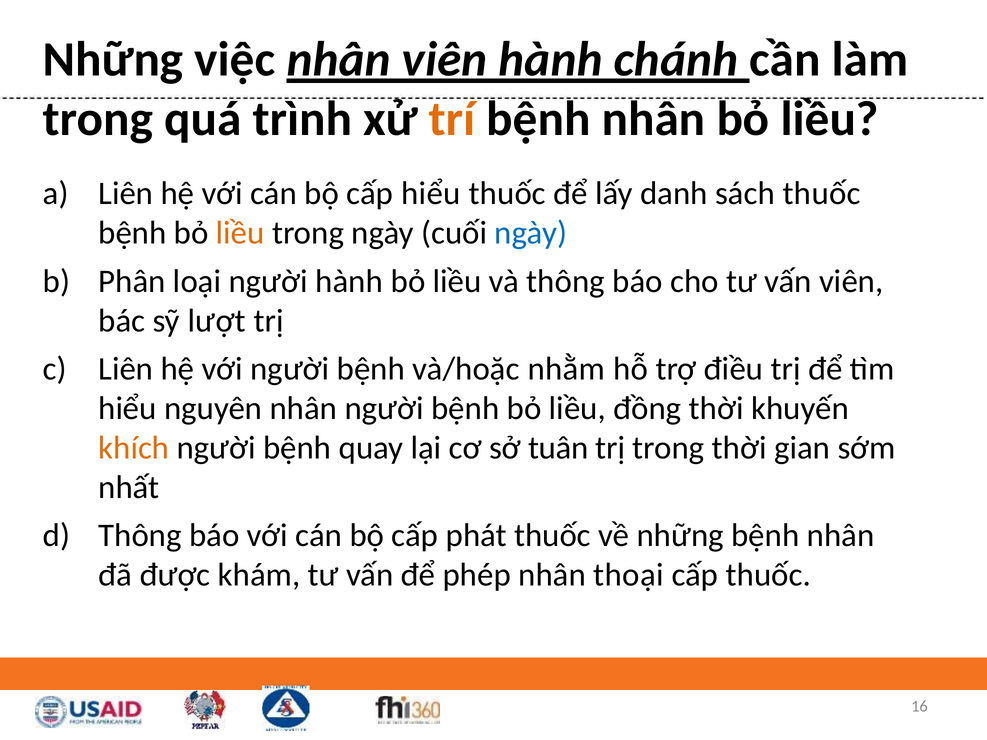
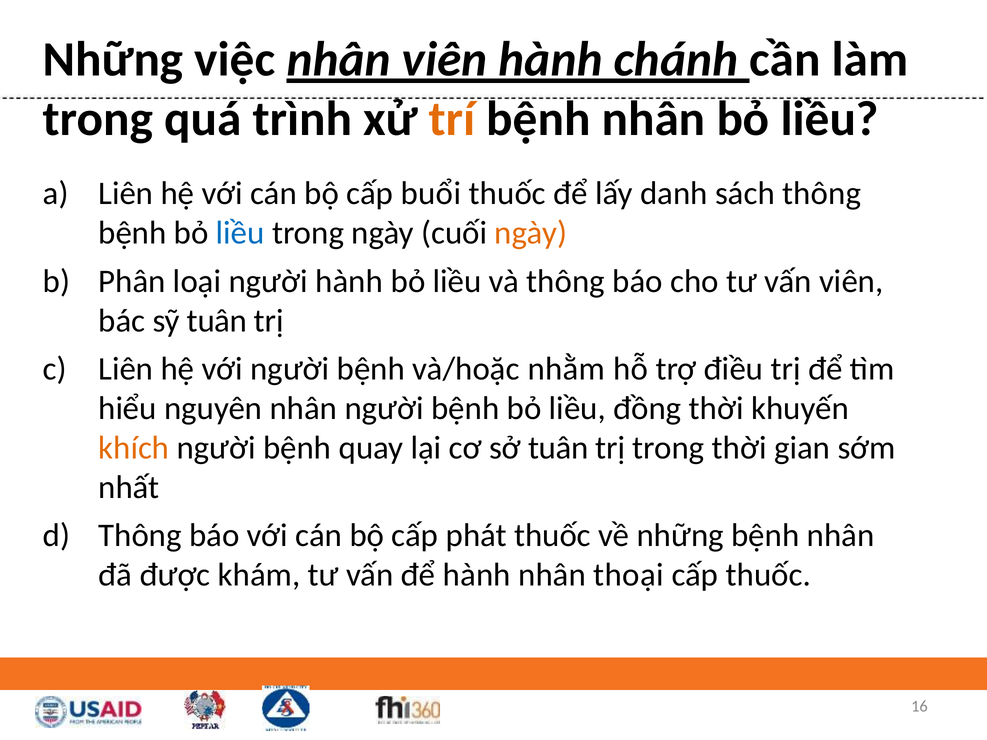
cấp hiểu: hiểu -> buổi (431, 194)
sách thuốc: thuốc -> thông (822, 194)
liều colour: orange -> blue (240, 233)
ngày colour: blue -> orange (531, 233)
sỹ lượt: lượt -> tuân (217, 321)
để phép: phép -> hành (477, 575)
